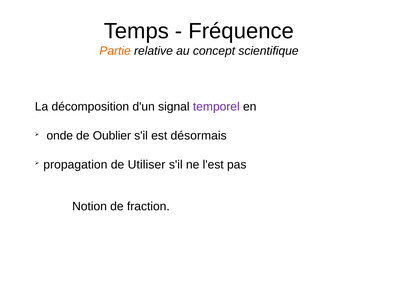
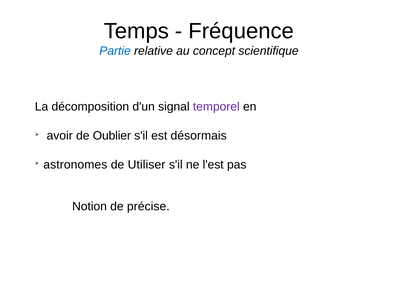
Partie colour: orange -> blue (115, 51)
onde: onde -> avoir (60, 135)
propagation: propagation -> astronomes (75, 164)
fraction: fraction -> précise (148, 206)
